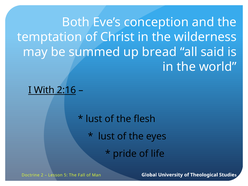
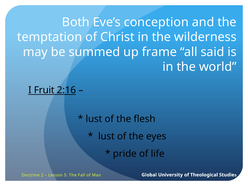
bread: bread -> frame (159, 52)
With: With -> Fruit (44, 90)
